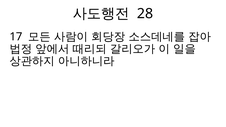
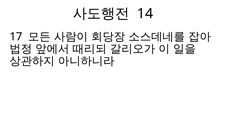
28: 28 -> 14 (145, 14)
